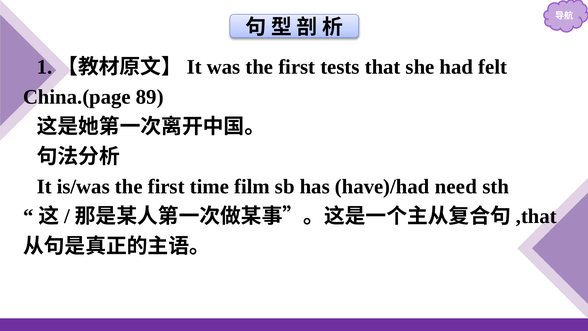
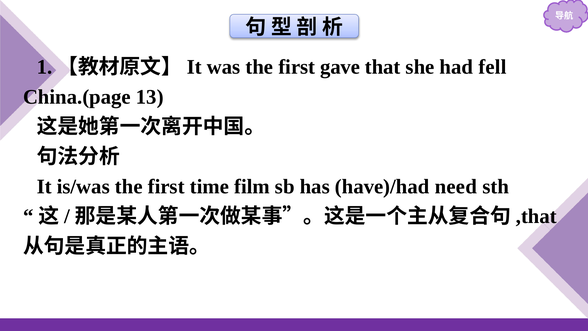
tests: tests -> gave (340, 67)
felt: felt -> fell (493, 67)
89: 89 -> 13 (150, 97)
